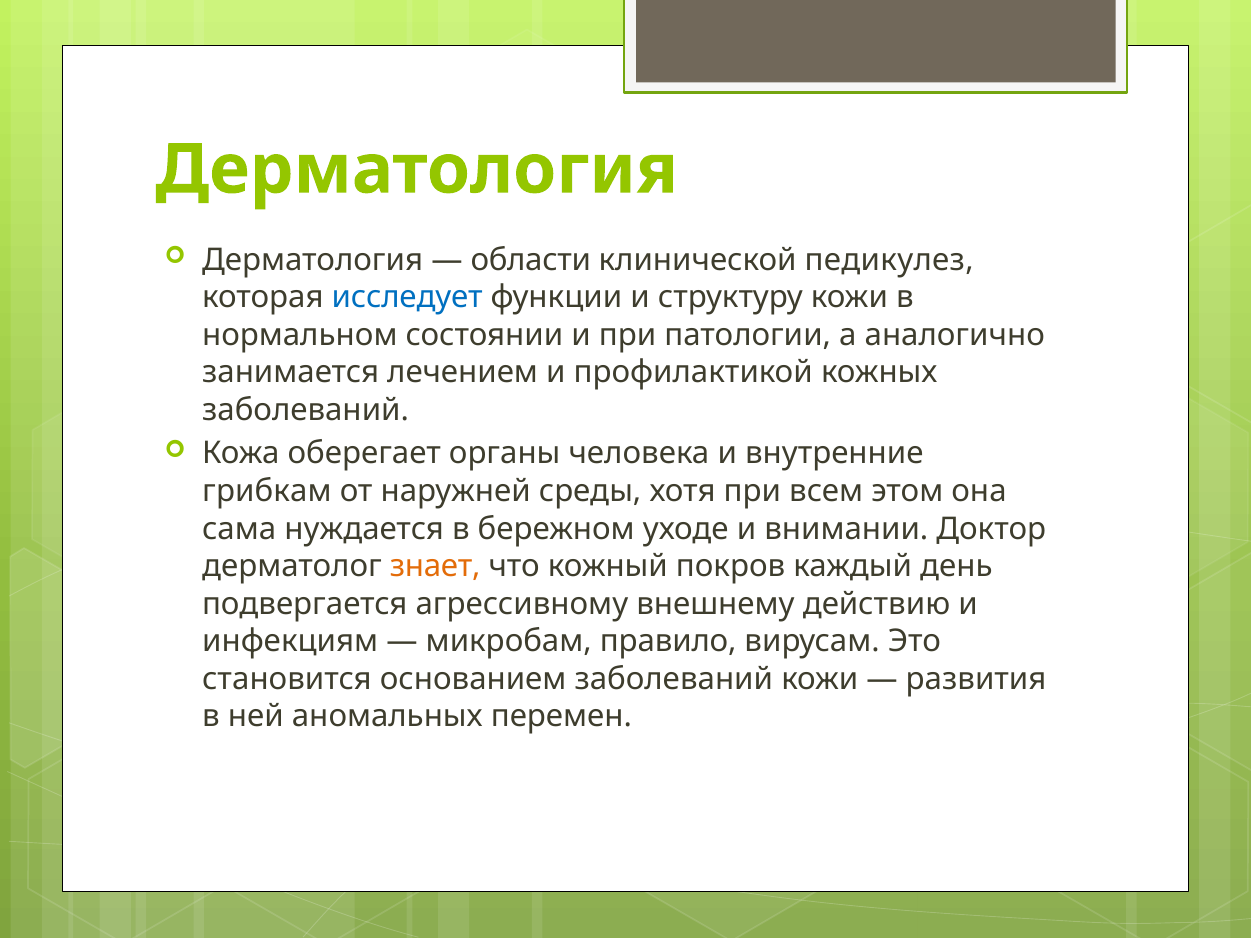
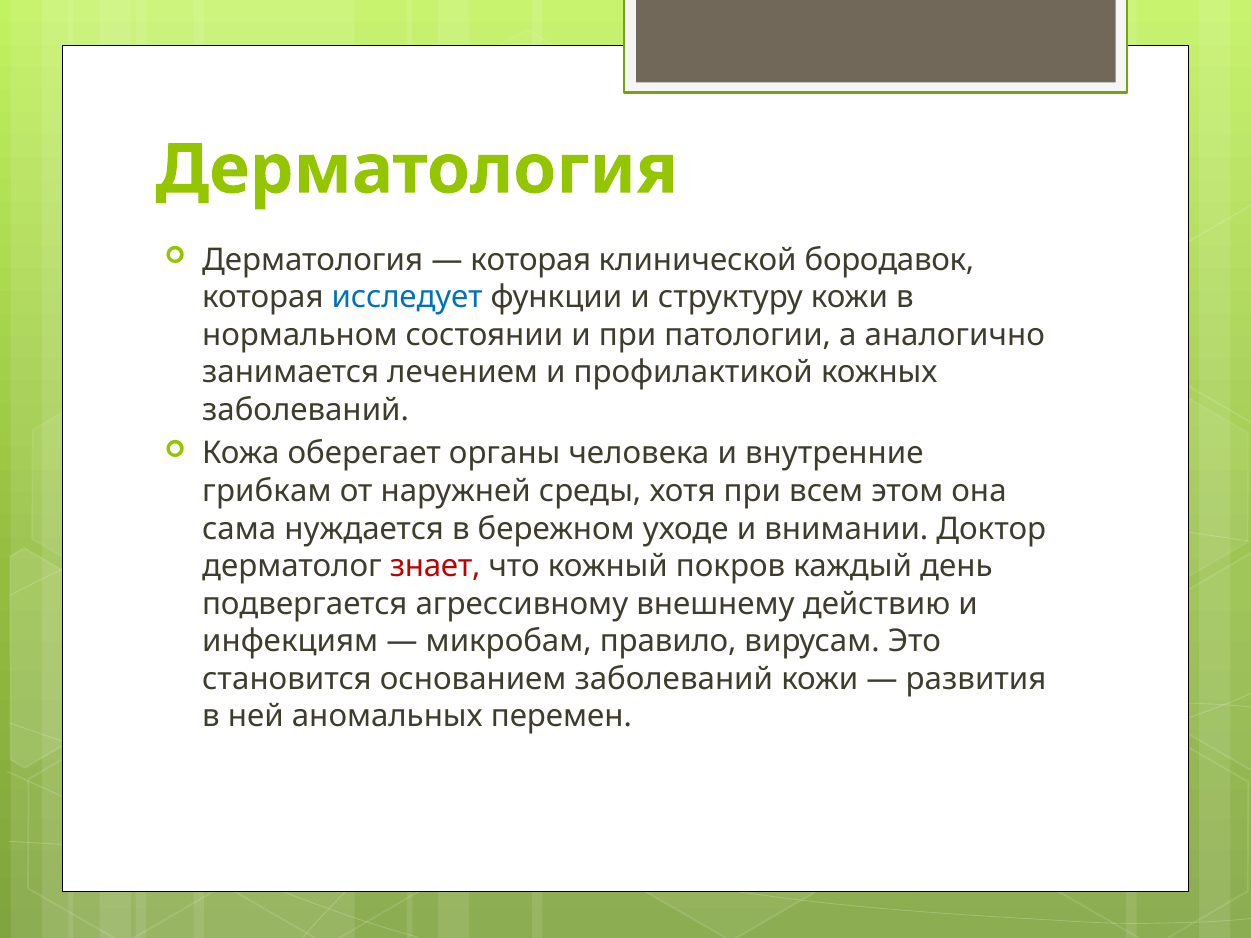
области: области -> которая (531, 260)
педикулез: педикулез -> бородавок (889, 260)
знает colour: orange -> red (435, 566)
